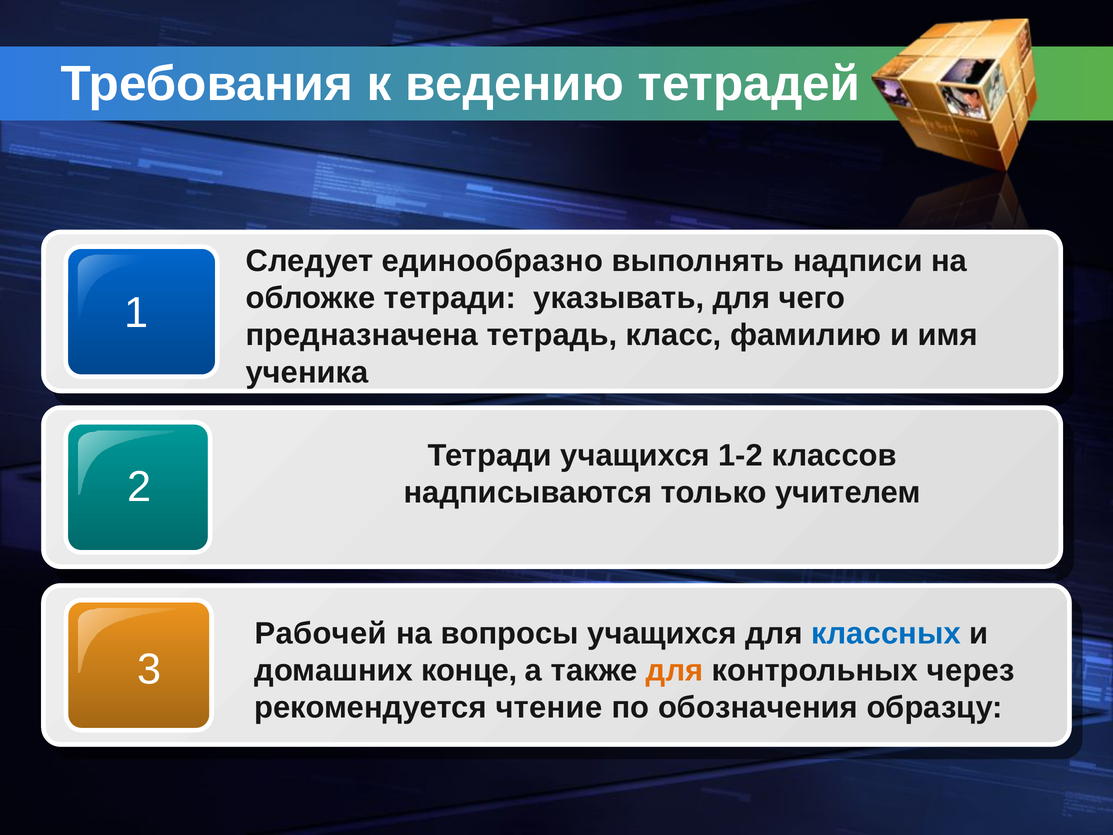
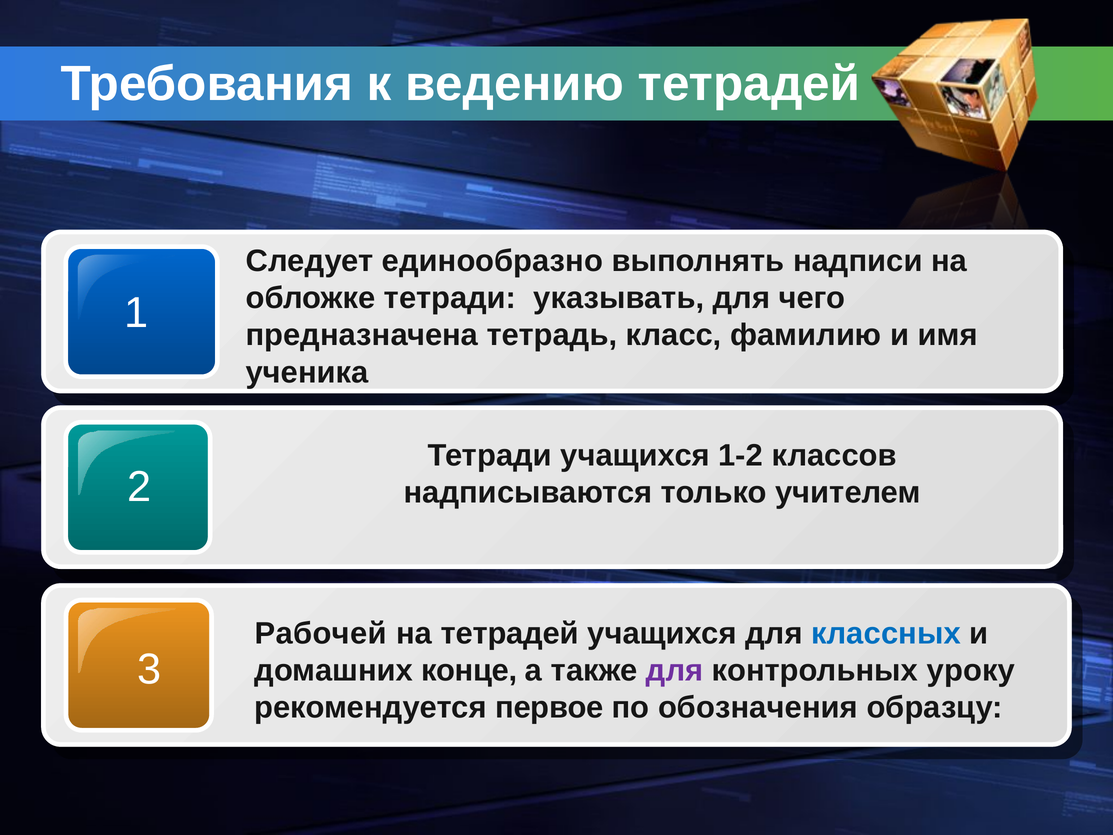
на вопросы: вопросы -> тетрадей (510, 633)
для colour: orange -> purple (675, 670)
через: через -> уроку (971, 670)
чтение: чтение -> первое (549, 707)
